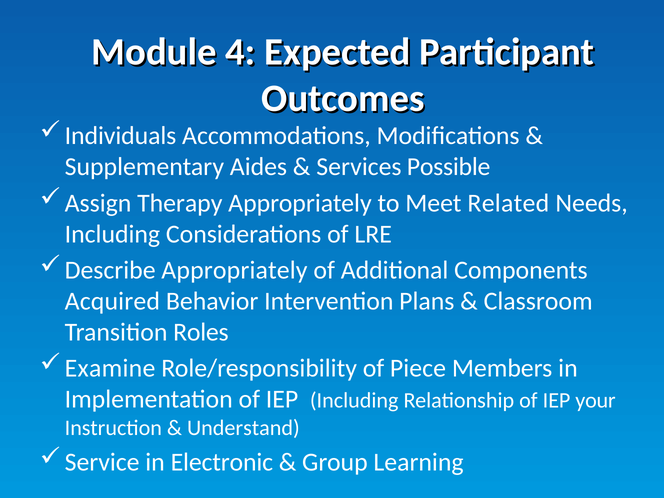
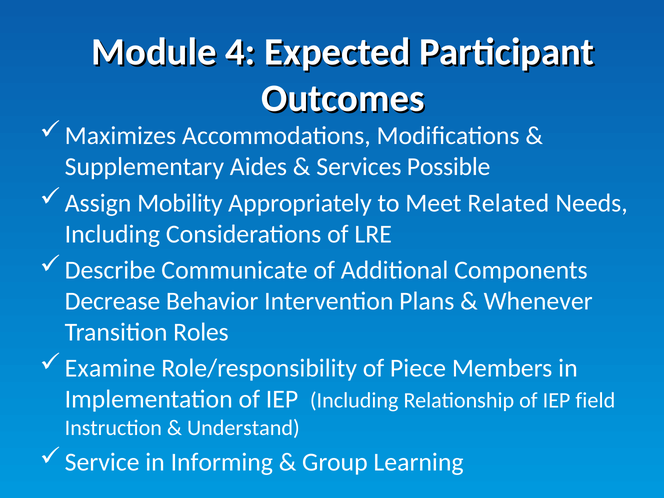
Individuals: Individuals -> Maximizes (120, 136)
Therapy: Therapy -> Mobility (180, 203)
Describe Appropriately: Appropriately -> Communicate (235, 270)
Acquired: Acquired -> Decrease (113, 301)
Classroom: Classroom -> Whenever (538, 301)
your: your -> field (595, 401)
Electronic: Electronic -> Informing (222, 462)
